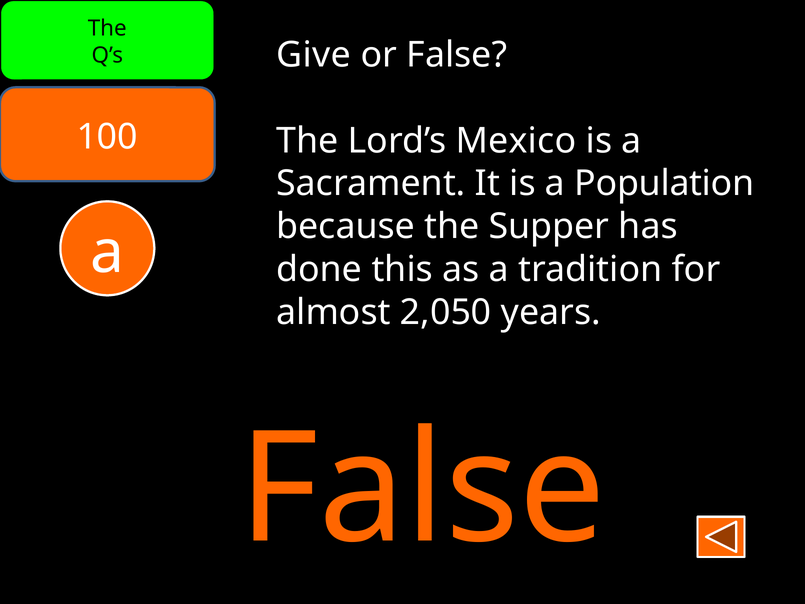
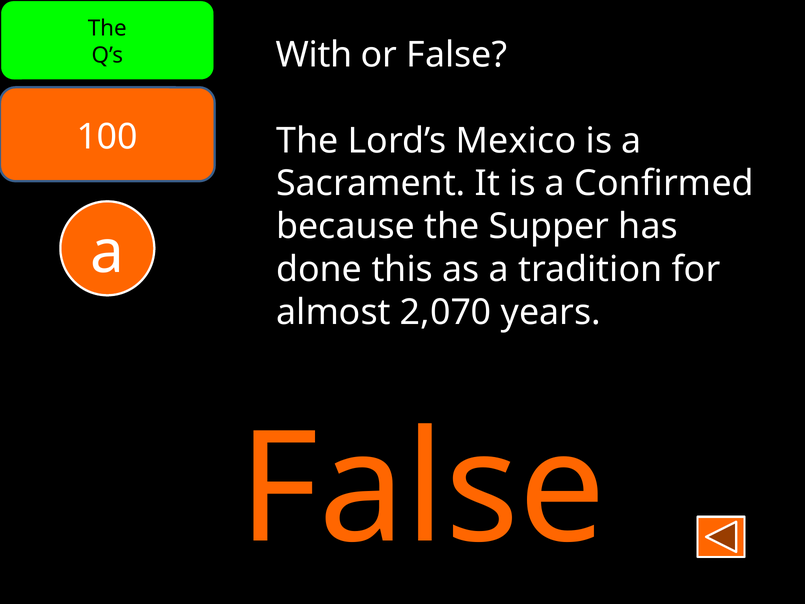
Give: Give -> With (314, 55)
Population: Population -> Confirmed (664, 184)
2,050: 2,050 -> 2,070 (446, 312)
